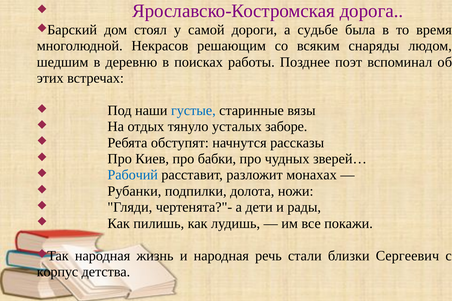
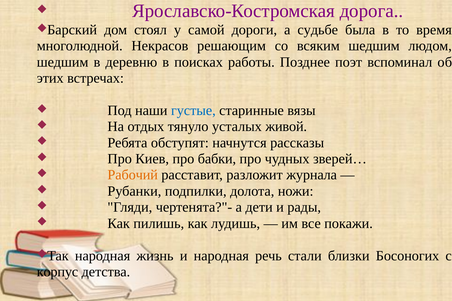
всяким снаряды: снаряды -> шедшим (374, 46)
заборе: заборе -> живой (286, 127)
Рабочий colour: blue -> orange (133, 175)
монахах: монахах -> журнала (312, 175)
Сергеевич: Сергеевич -> Босоногих (408, 256)
